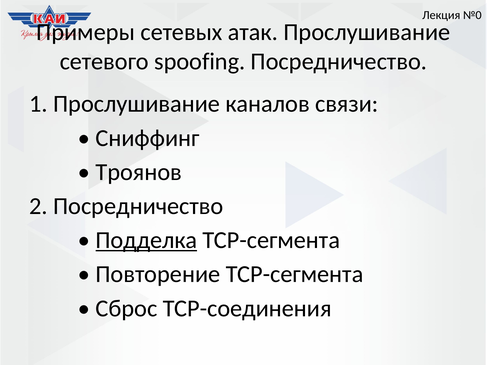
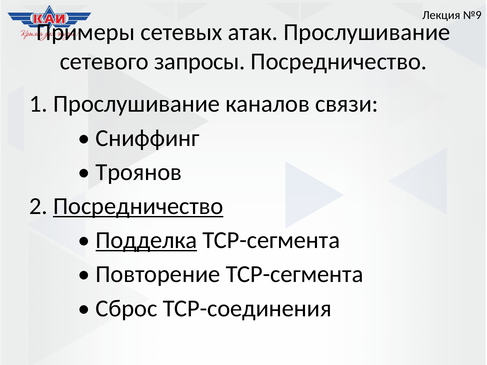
№0: №0 -> №9 (472, 15)
spoofing: spoofing -> запросы (200, 61)
Посредничество underline: none -> present (138, 206)
